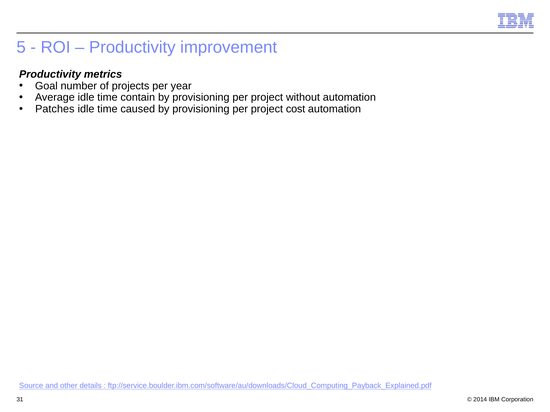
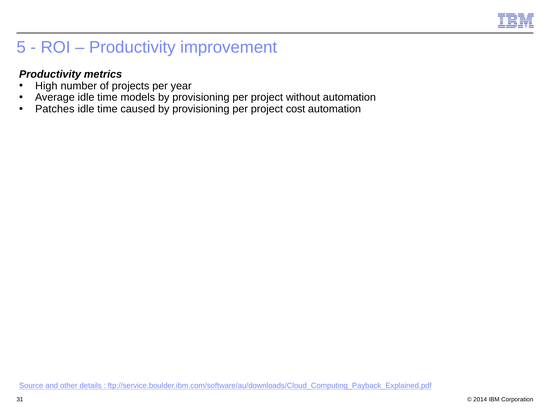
Goal: Goal -> High (46, 86)
contain: contain -> models (138, 98)
